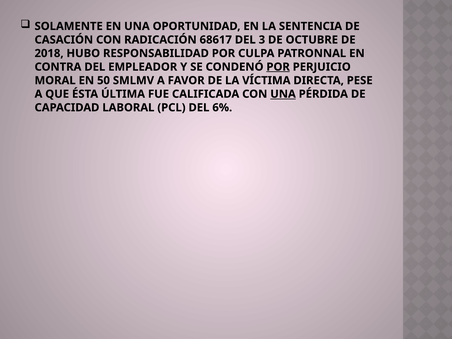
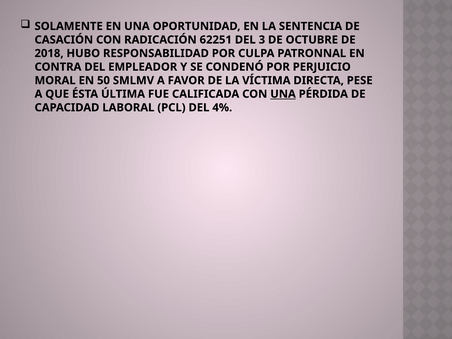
68617: 68617 -> 62251 (216, 40)
POR underline: present -> none (278, 67)
6%: 6% -> 4% (222, 108)
